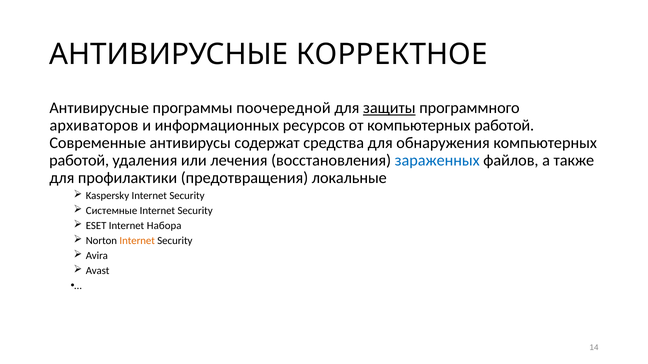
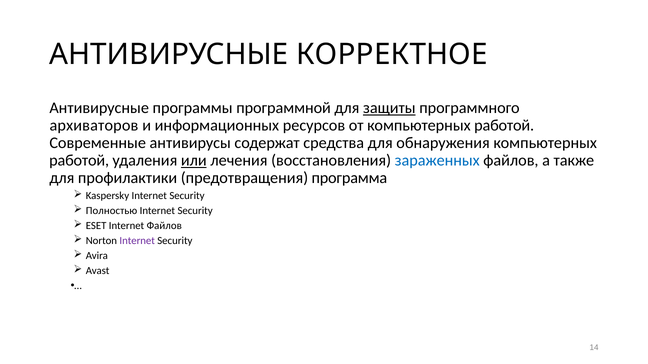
поочередной: поочередной -> программной (284, 108)
или underline: none -> present (194, 161)
локальные: локальные -> программа (349, 178)
Системные: Системные -> Полностью (112, 211)
Internet Набора: Набора -> Файлов (164, 226)
Internet colour: orange -> purple (137, 241)
